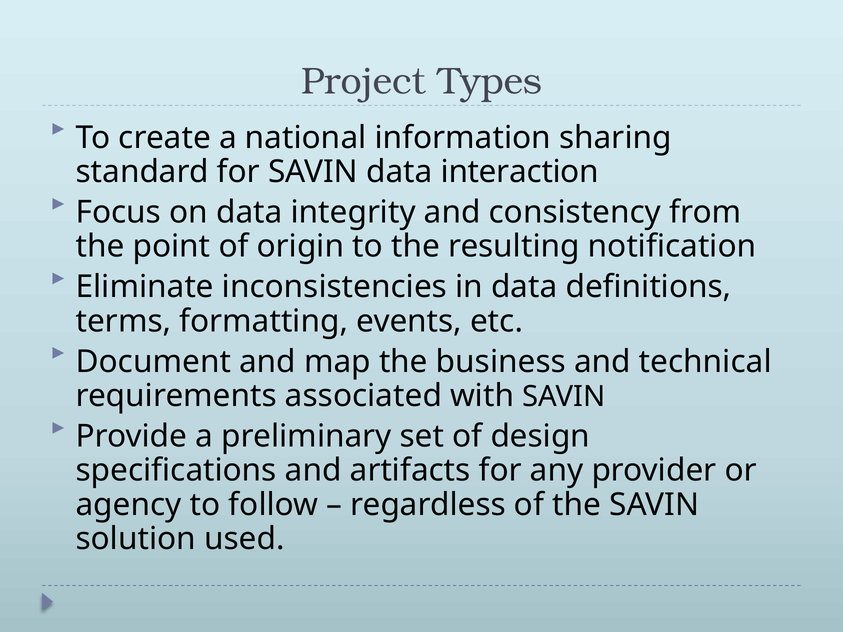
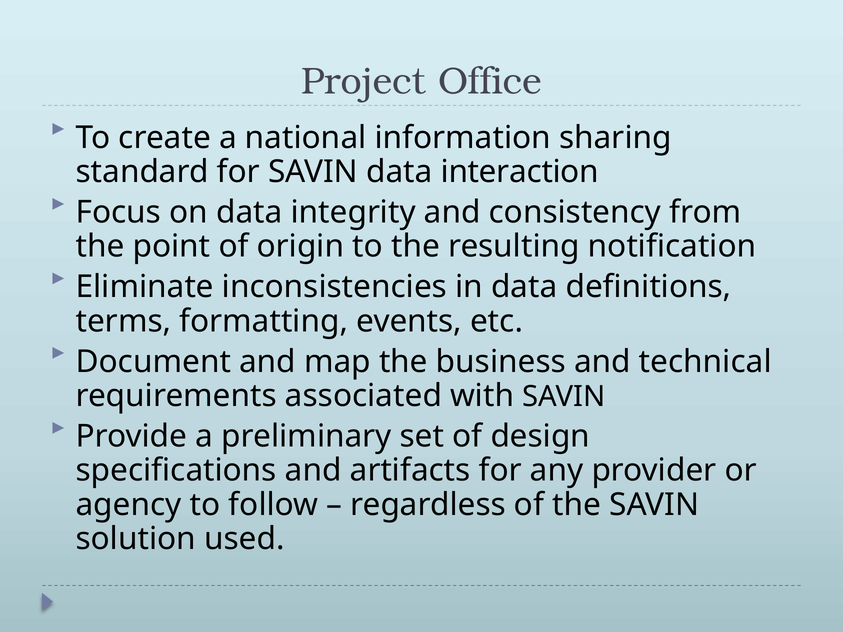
Types: Types -> Office (490, 81)
